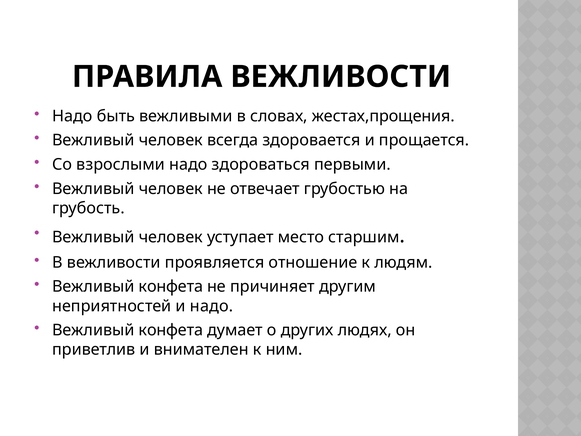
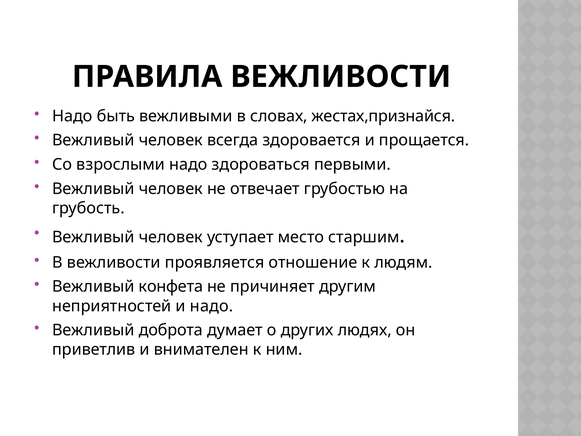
жестах,прощения: жестах,прощения -> жестах,признайся (383, 116)
конфета: конфета -> доброта (171, 330)
